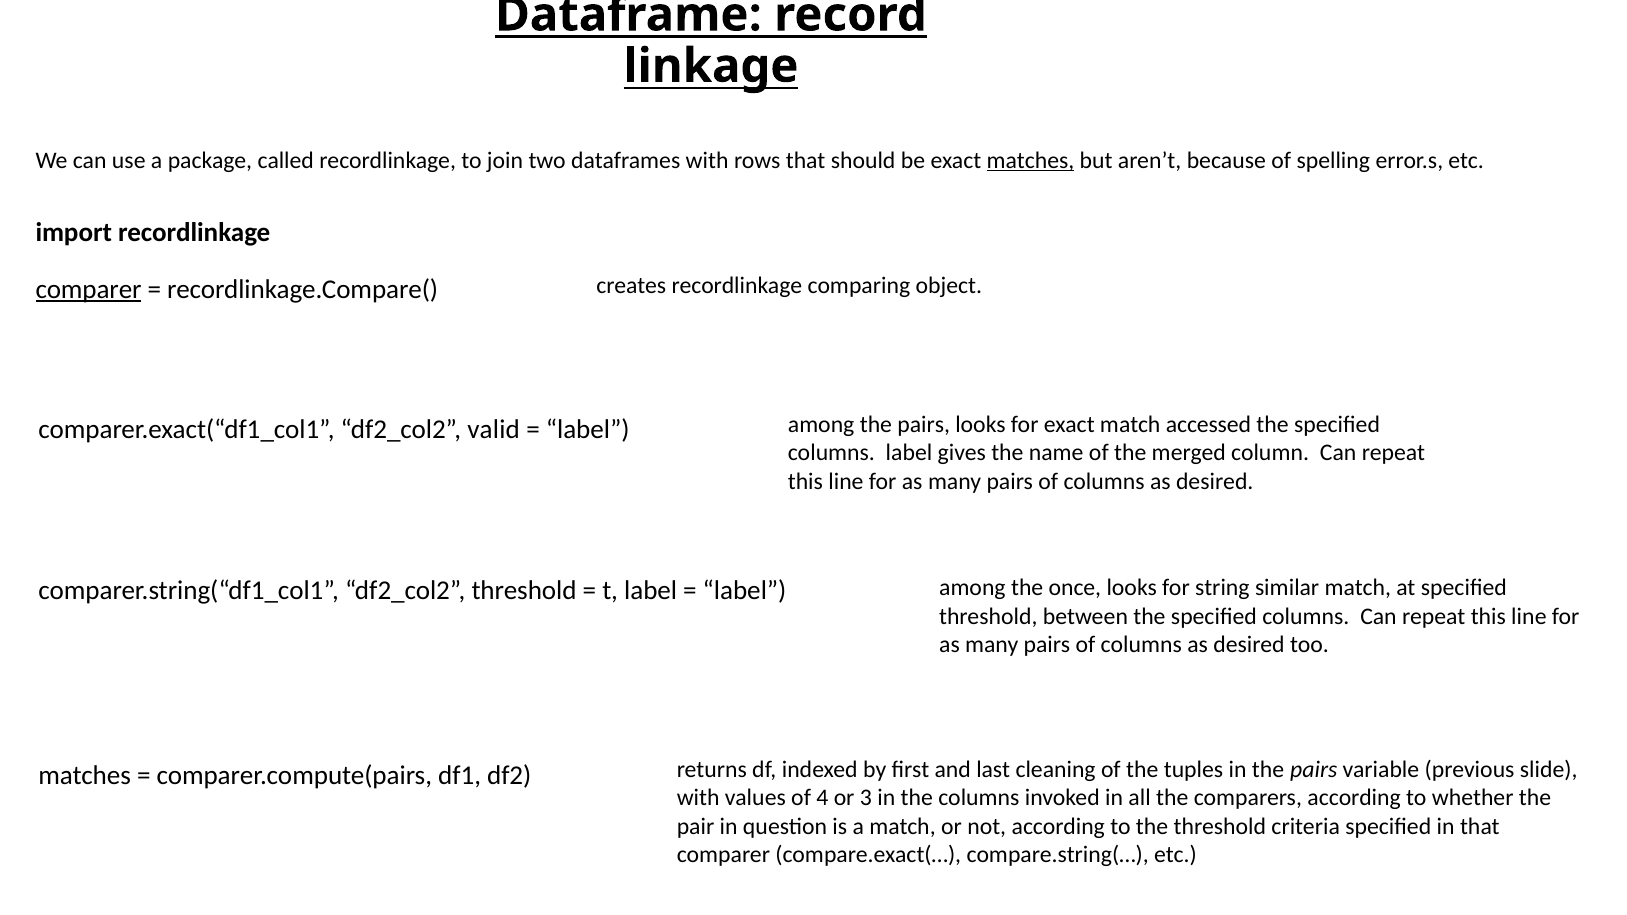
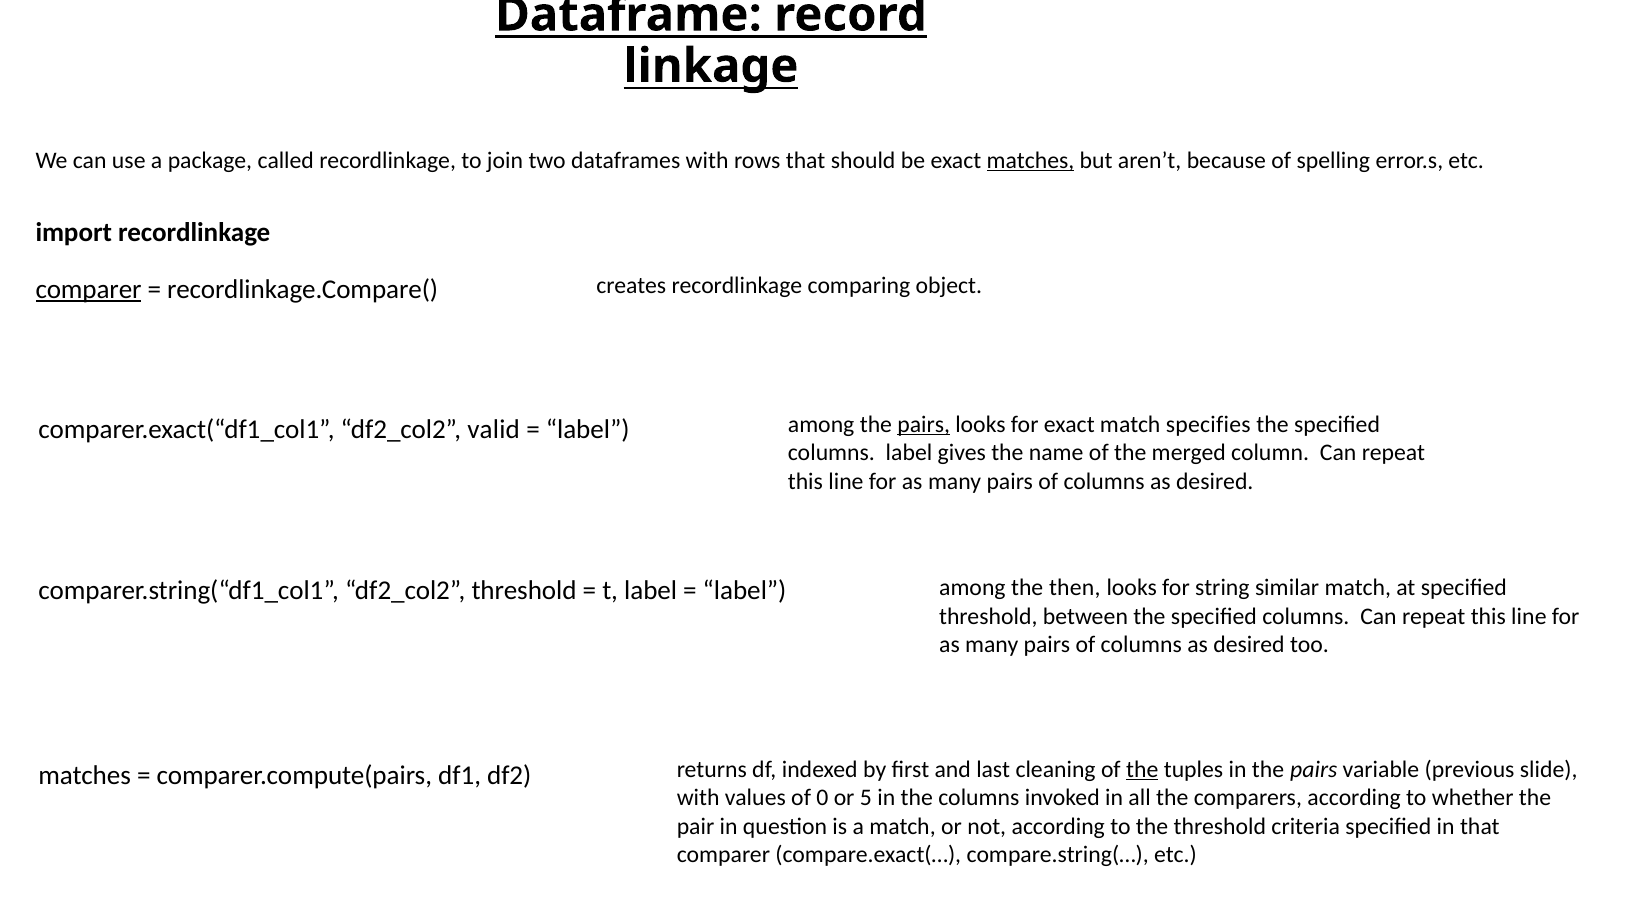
pairs underline: none -> present (924, 424)
accessed: accessed -> specifies (1208, 424)
once: once -> then (1075, 588)
the underline: none -> present (1142, 769)
4: 4 -> 0 (822, 798)
3: 3 -> 5 (866, 798)
